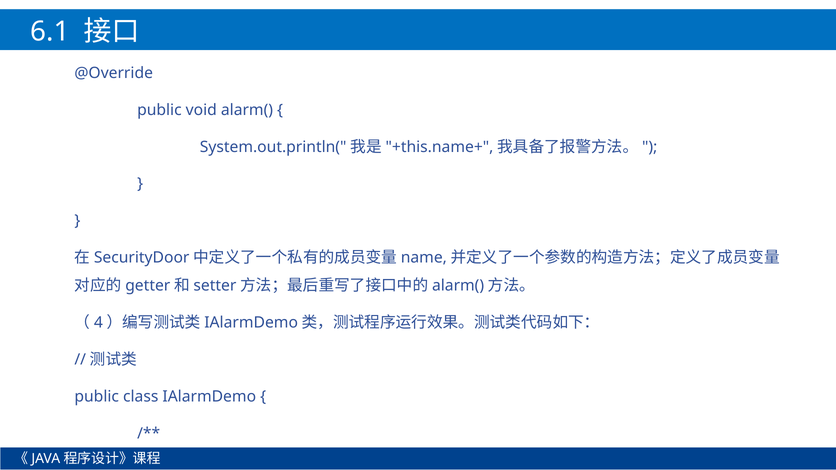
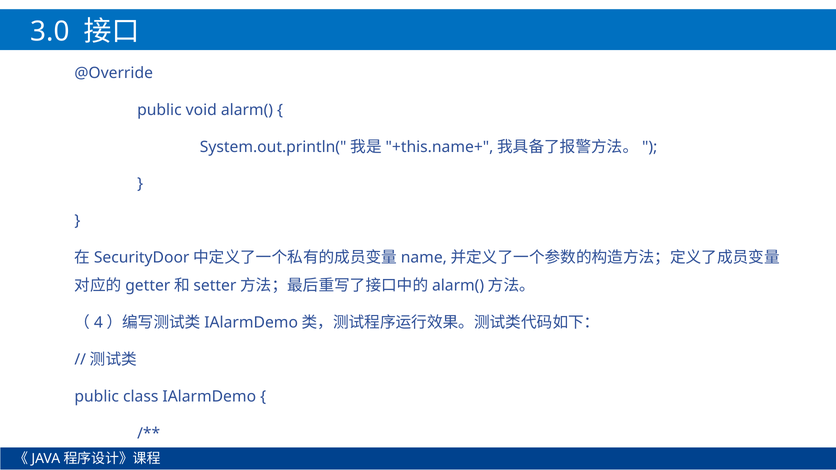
6.1: 6.1 -> 3.0 (50, 32)
